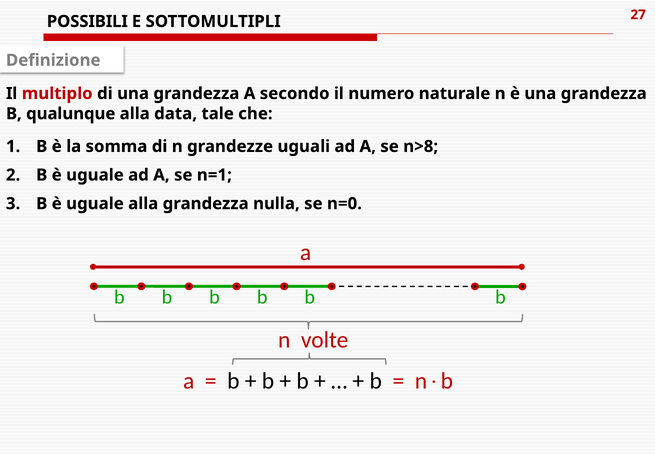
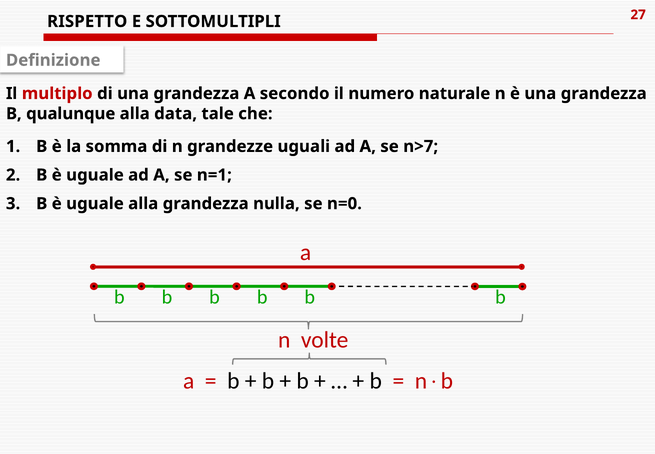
POSSIBILI: POSSIBILI -> RISPETTO (87, 21)
n>8: n>8 -> n>7 (421, 146)
